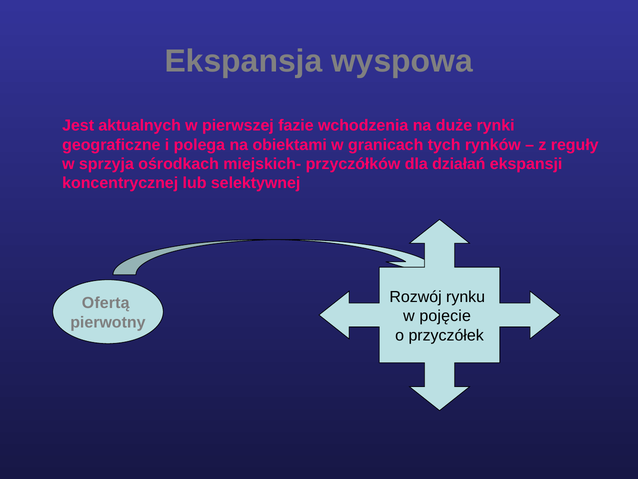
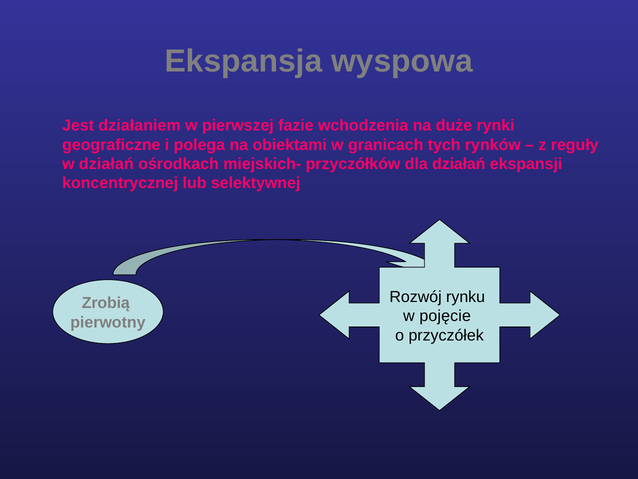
aktualnych: aktualnych -> działaniem (140, 126)
w sprzyja: sprzyja -> działań (106, 164)
Ofertą: Ofertą -> Zrobią (106, 303)
